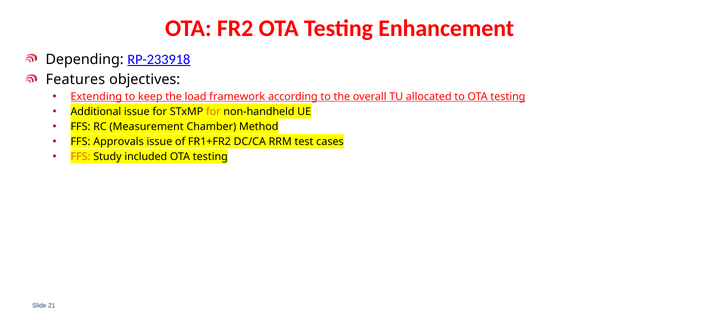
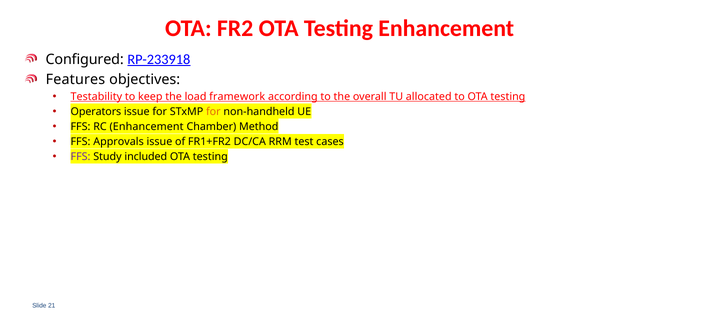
Depending: Depending -> Configured (85, 59)
Extending: Extending -> Testability (96, 97)
Additional: Additional -> Operators (96, 112)
RC Measurement: Measurement -> Enhancement (147, 127)
FFS colour: orange -> purple (81, 157)
